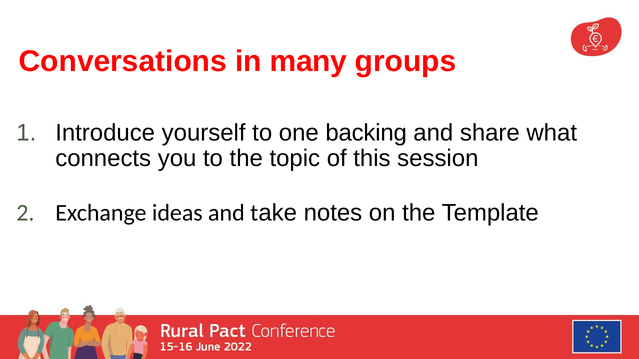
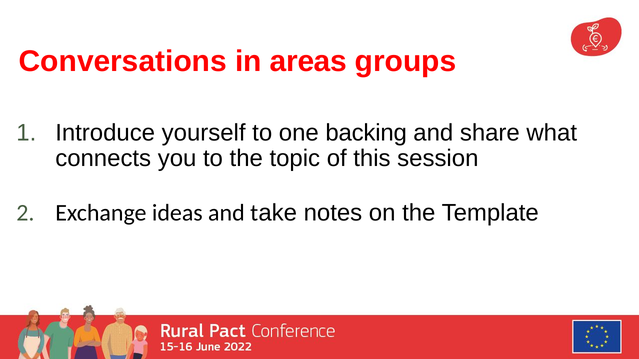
many: many -> areas (308, 61)
